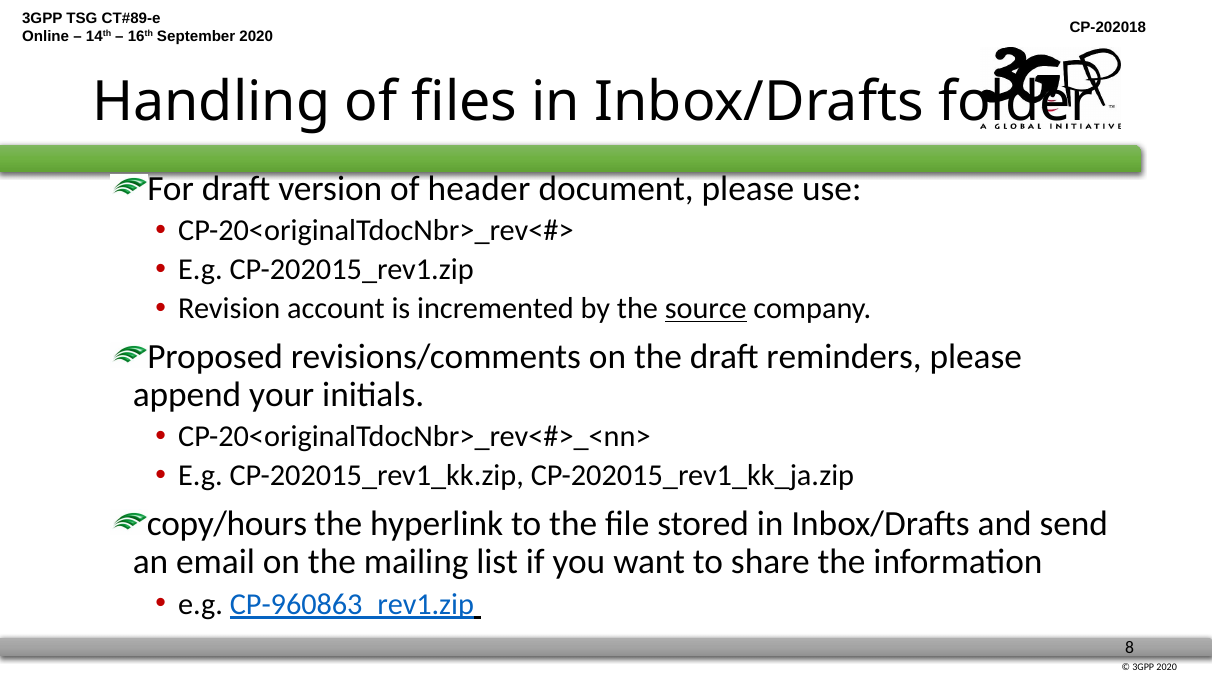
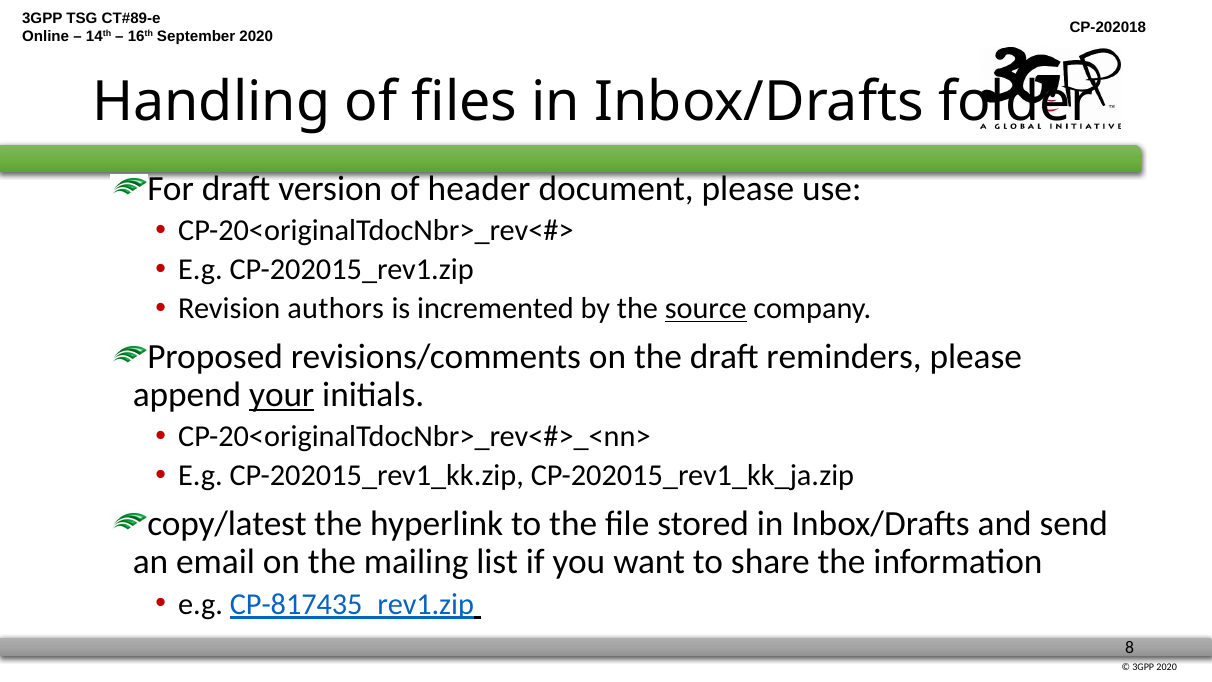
account: account -> authors (336, 308)
your underline: none -> present (282, 395)
copy/hours: copy/hours -> copy/latest (227, 523)
CP-960863_rev1.zip: CP-960863_rev1.zip -> CP-817435_rev1.zip (352, 604)
